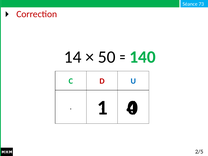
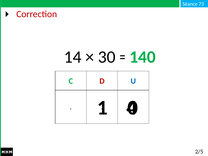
50: 50 -> 30 (107, 57)
